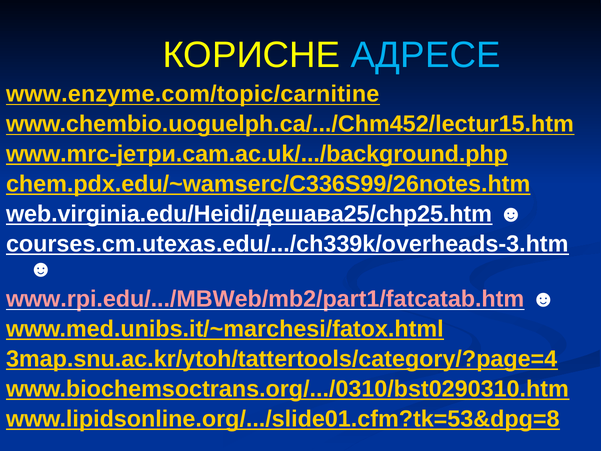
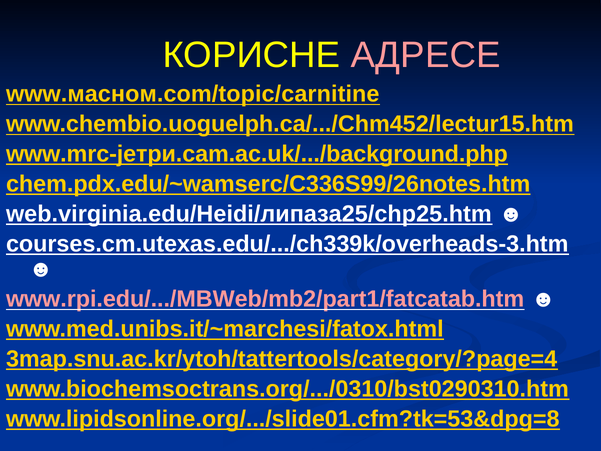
АДРЕСЕ colour: light blue -> pink (426, 55)
www.enzyme.com/topic/carnitine: www.enzyme.com/topic/carnitine -> www.масном.com/topic/carnitine (193, 94)
web.virginia.edu/Heidi/дешава25/chp25.htm: web.virginia.edu/Heidi/дешава25/chp25.htm -> web.virginia.edu/Heidi/липаза25/chp25.htm (249, 214)
